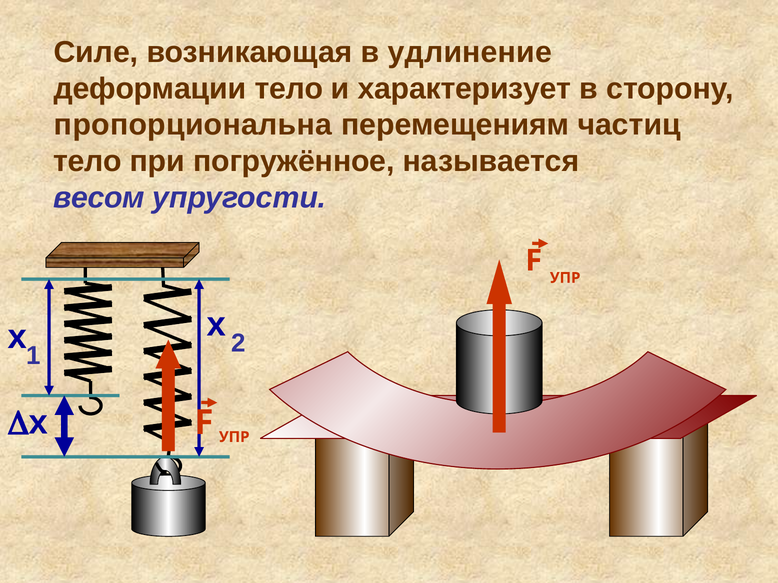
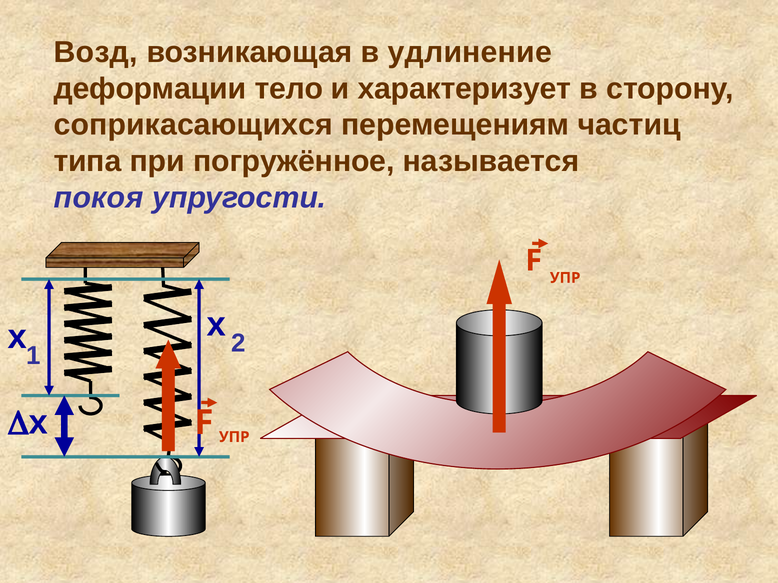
Силе: Силе -> Возд (96, 52)
пропорциональна: пропорциональна -> соприкасающихся (193, 125)
тело: тело -> типа (87, 161)
весом: весом -> покоя (99, 198)
